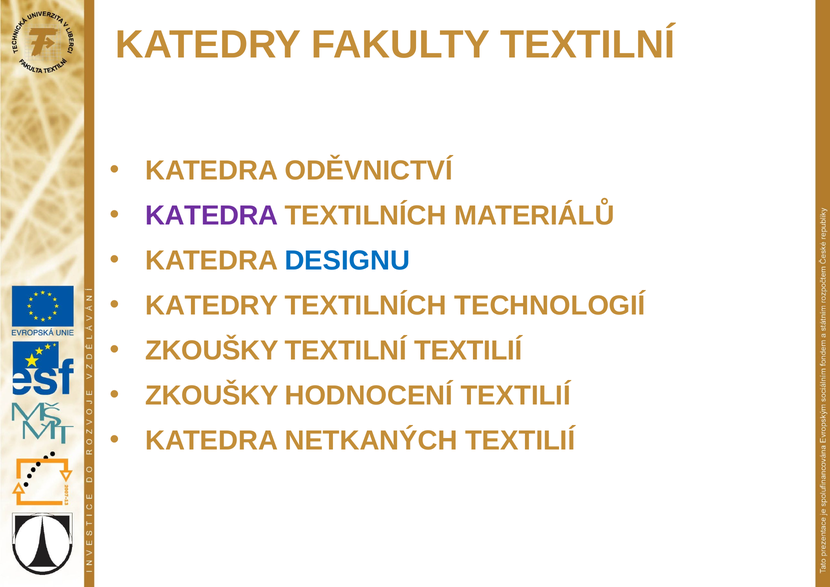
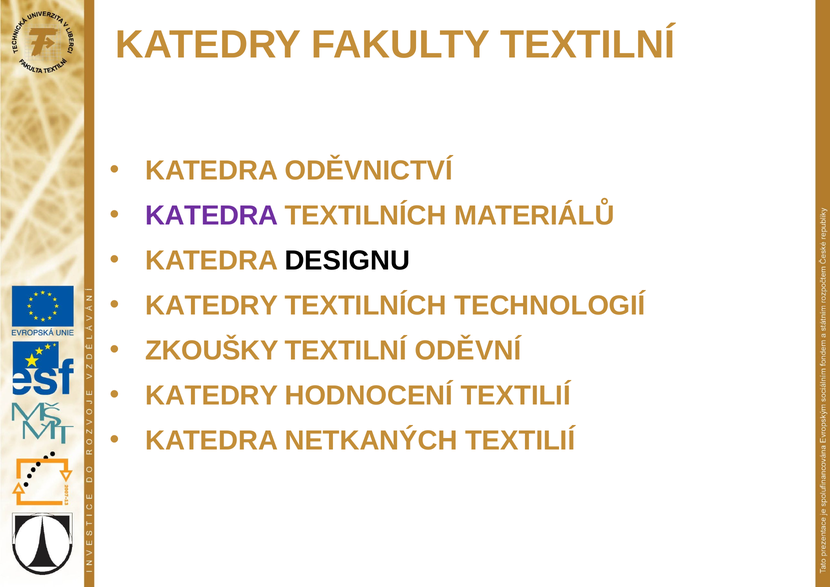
DESIGNU colour: blue -> black (347, 261)
TEXTILNÍ TEXTILIÍ: TEXTILIÍ -> ODĚVNÍ (468, 350)
ZKOUŠKY: ZKOUŠKY -> KATEDRY (212, 395)
